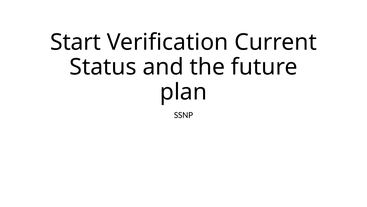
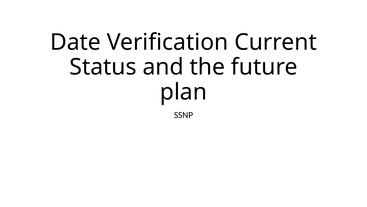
Start: Start -> Date (75, 42)
